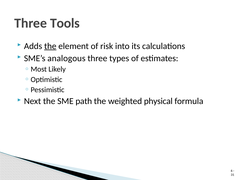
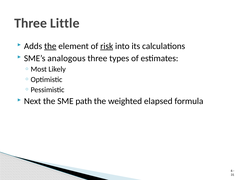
Tools: Tools -> Little (65, 23)
risk underline: none -> present (107, 46)
physical: physical -> elapsed (158, 101)
